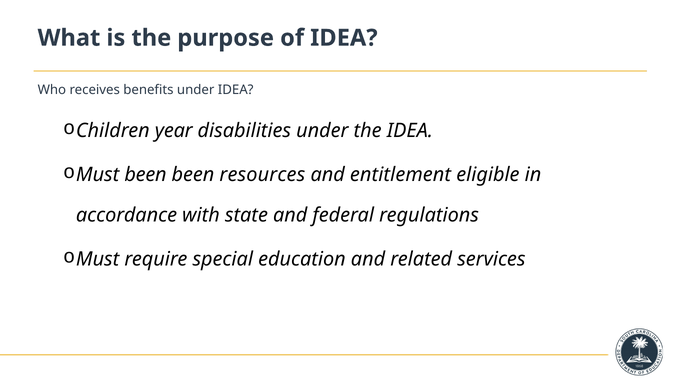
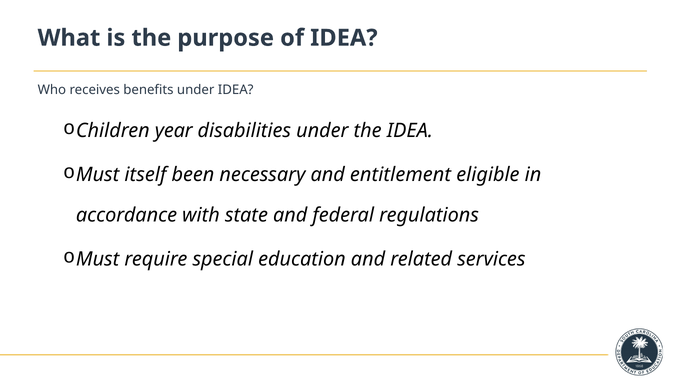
Must been: been -> itself (145, 175)
resources: resources -> necessary (262, 175)
